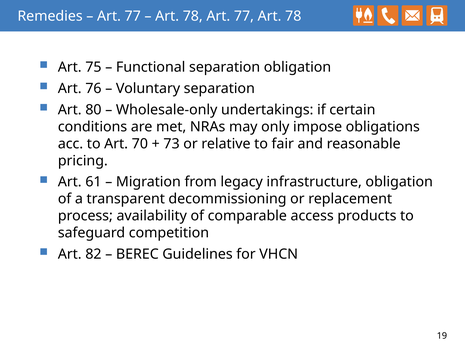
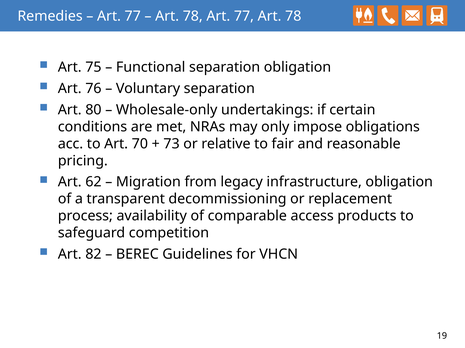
61: 61 -> 62 (93, 182)
